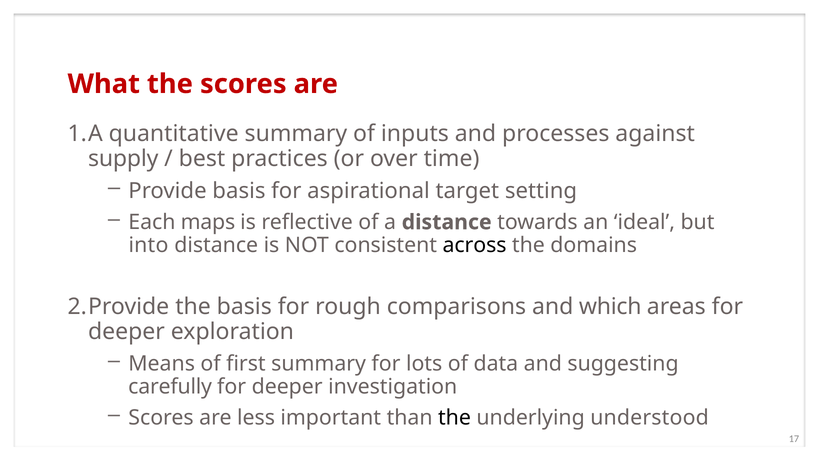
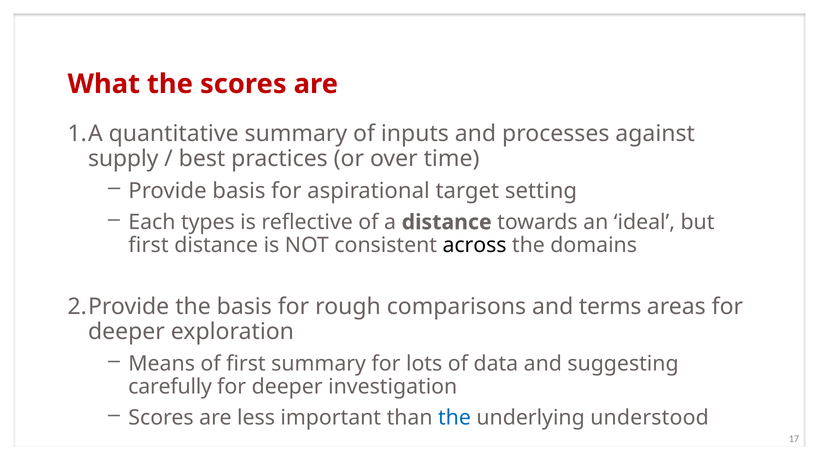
maps: maps -> types (208, 223)
into: into -> first (148, 246)
which: which -> terms (610, 307)
the colour: black -> blue (455, 418)
